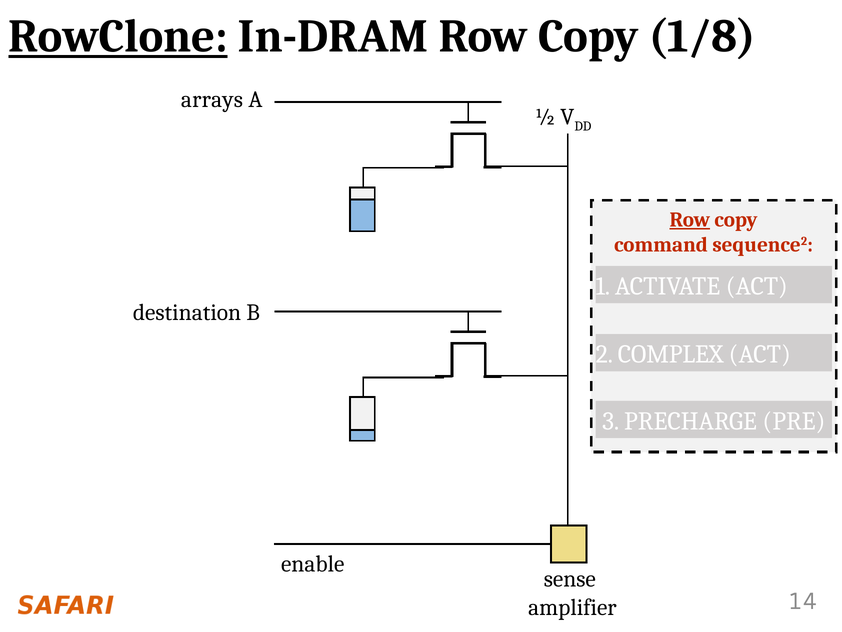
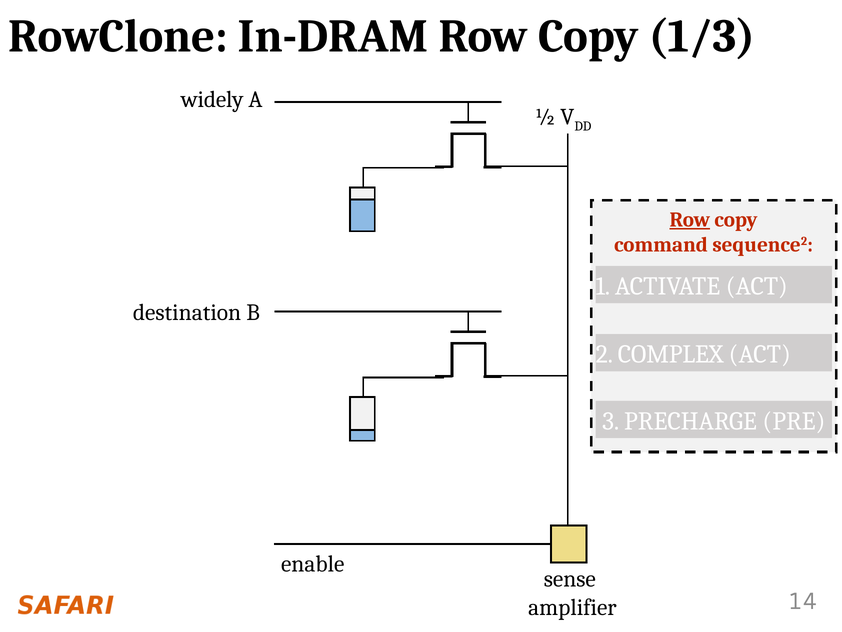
RowClone underline: present -> none (118, 36)
1/8: 1/8 -> 1/3 (702, 36)
arrays: arrays -> widely (212, 99)
